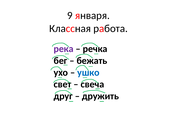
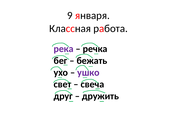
ушко colour: blue -> purple (88, 72)
